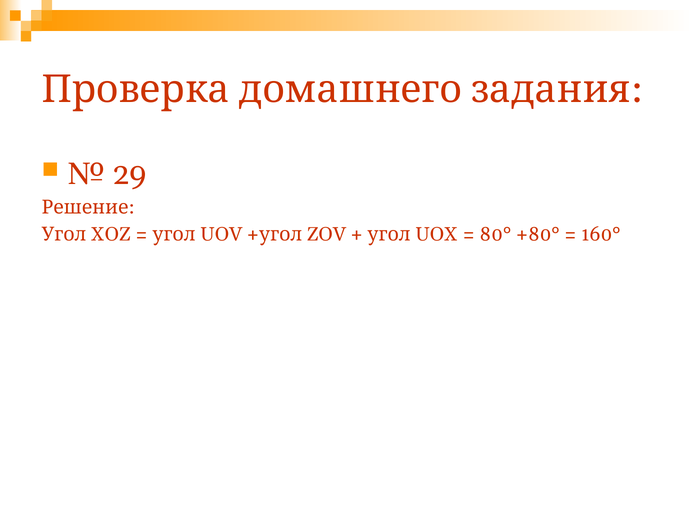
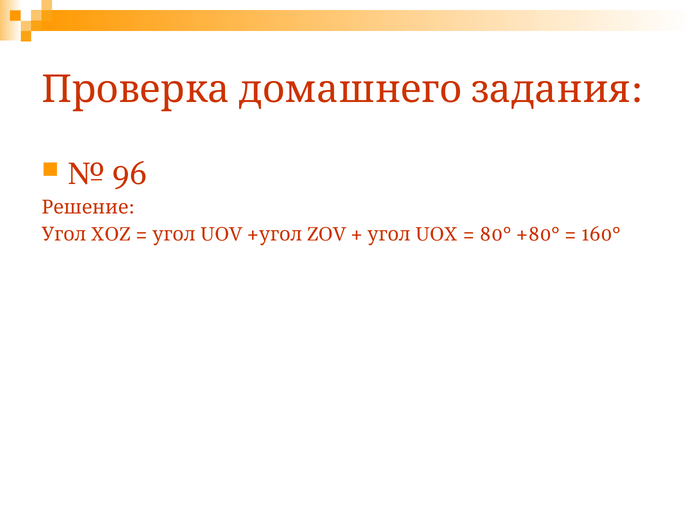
29: 29 -> 96 (130, 174)
